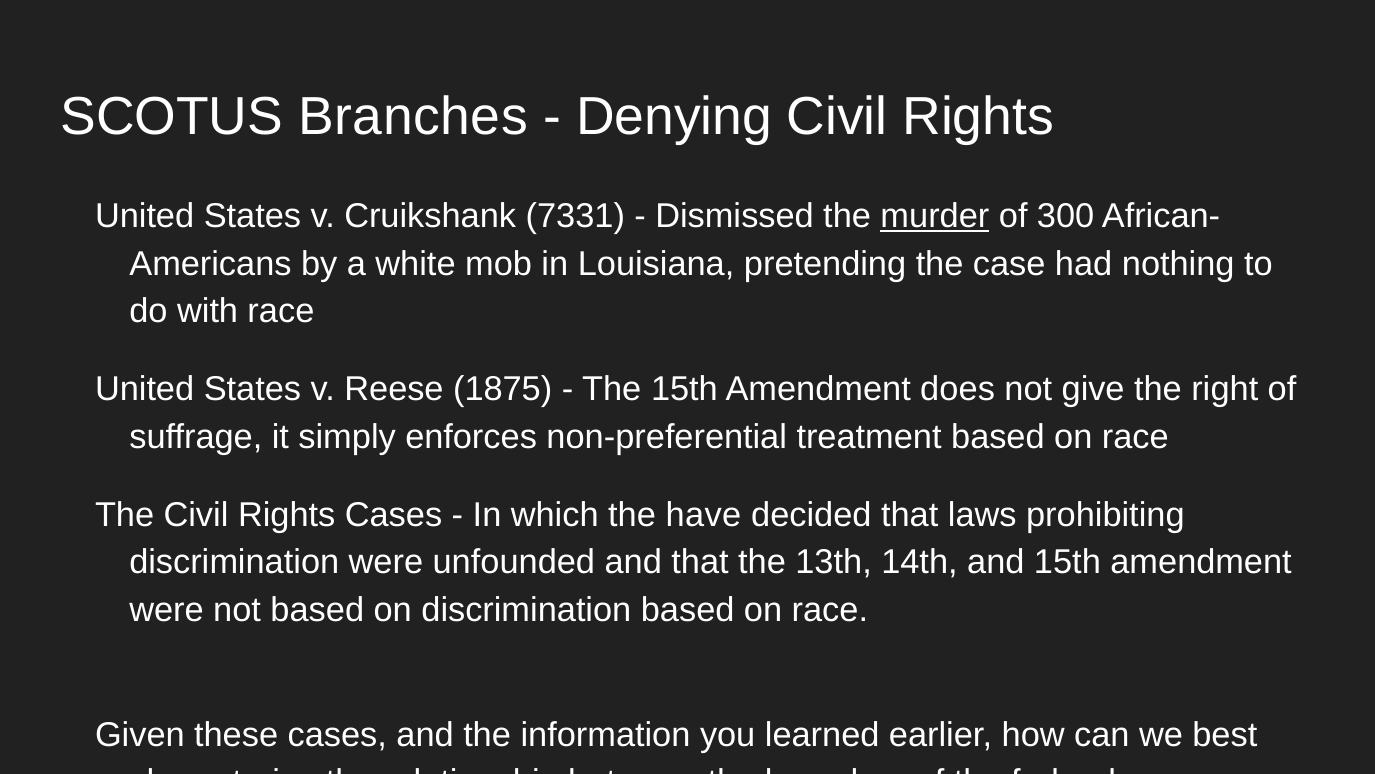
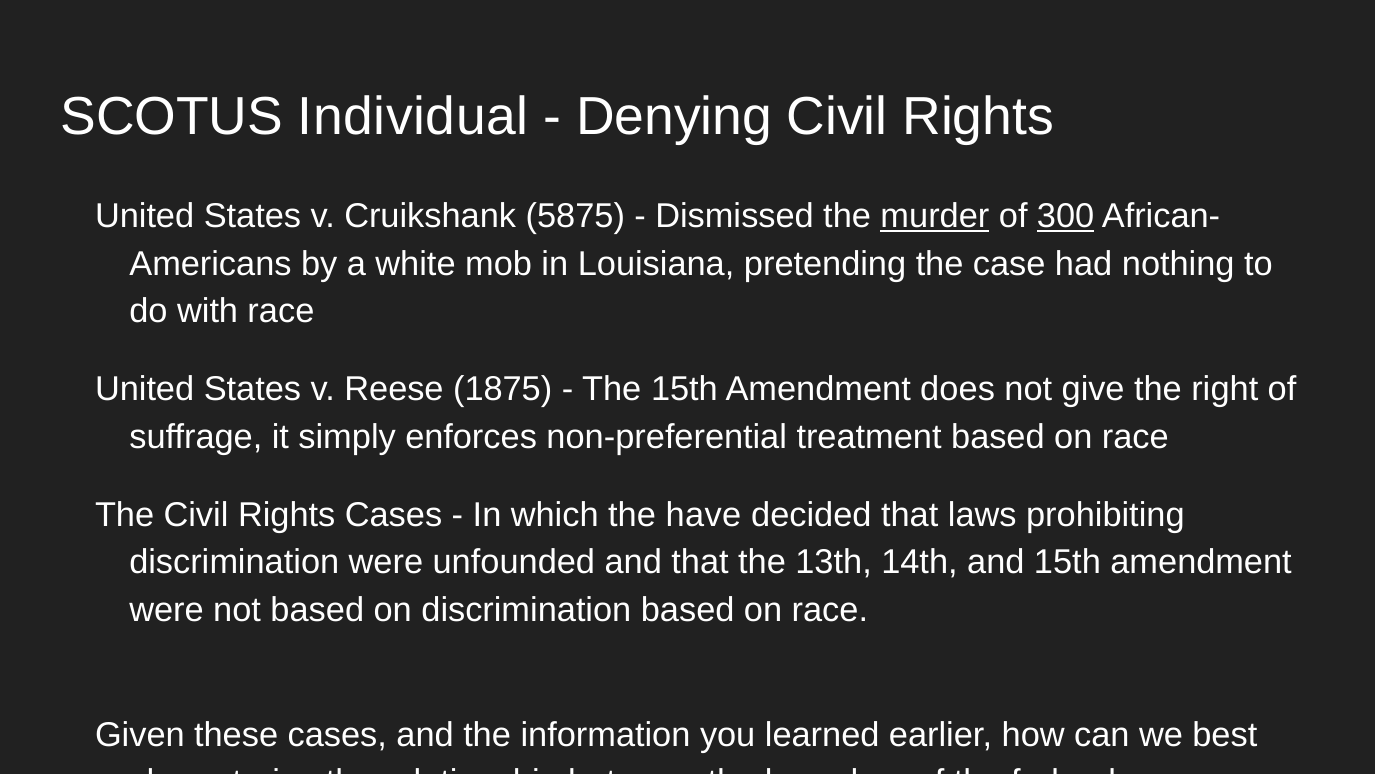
SCOTUS Branches: Branches -> Individual (413, 116)
7331: 7331 -> 5875 (575, 216)
300 underline: none -> present (1066, 216)
